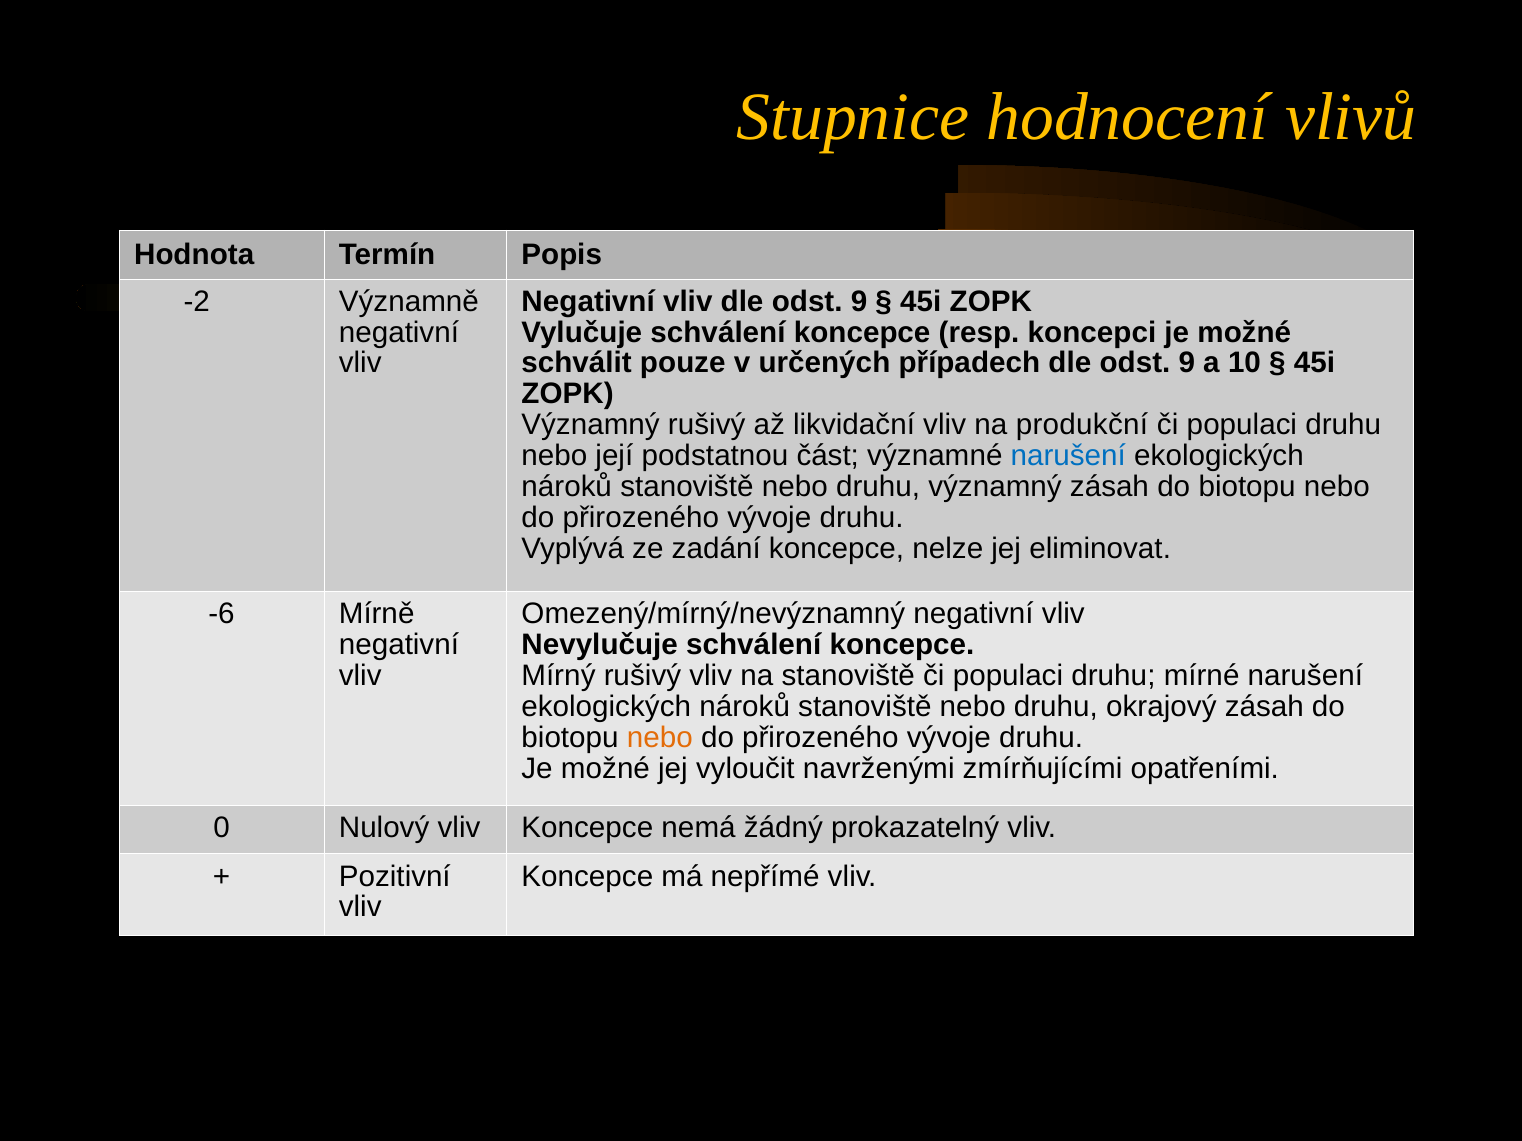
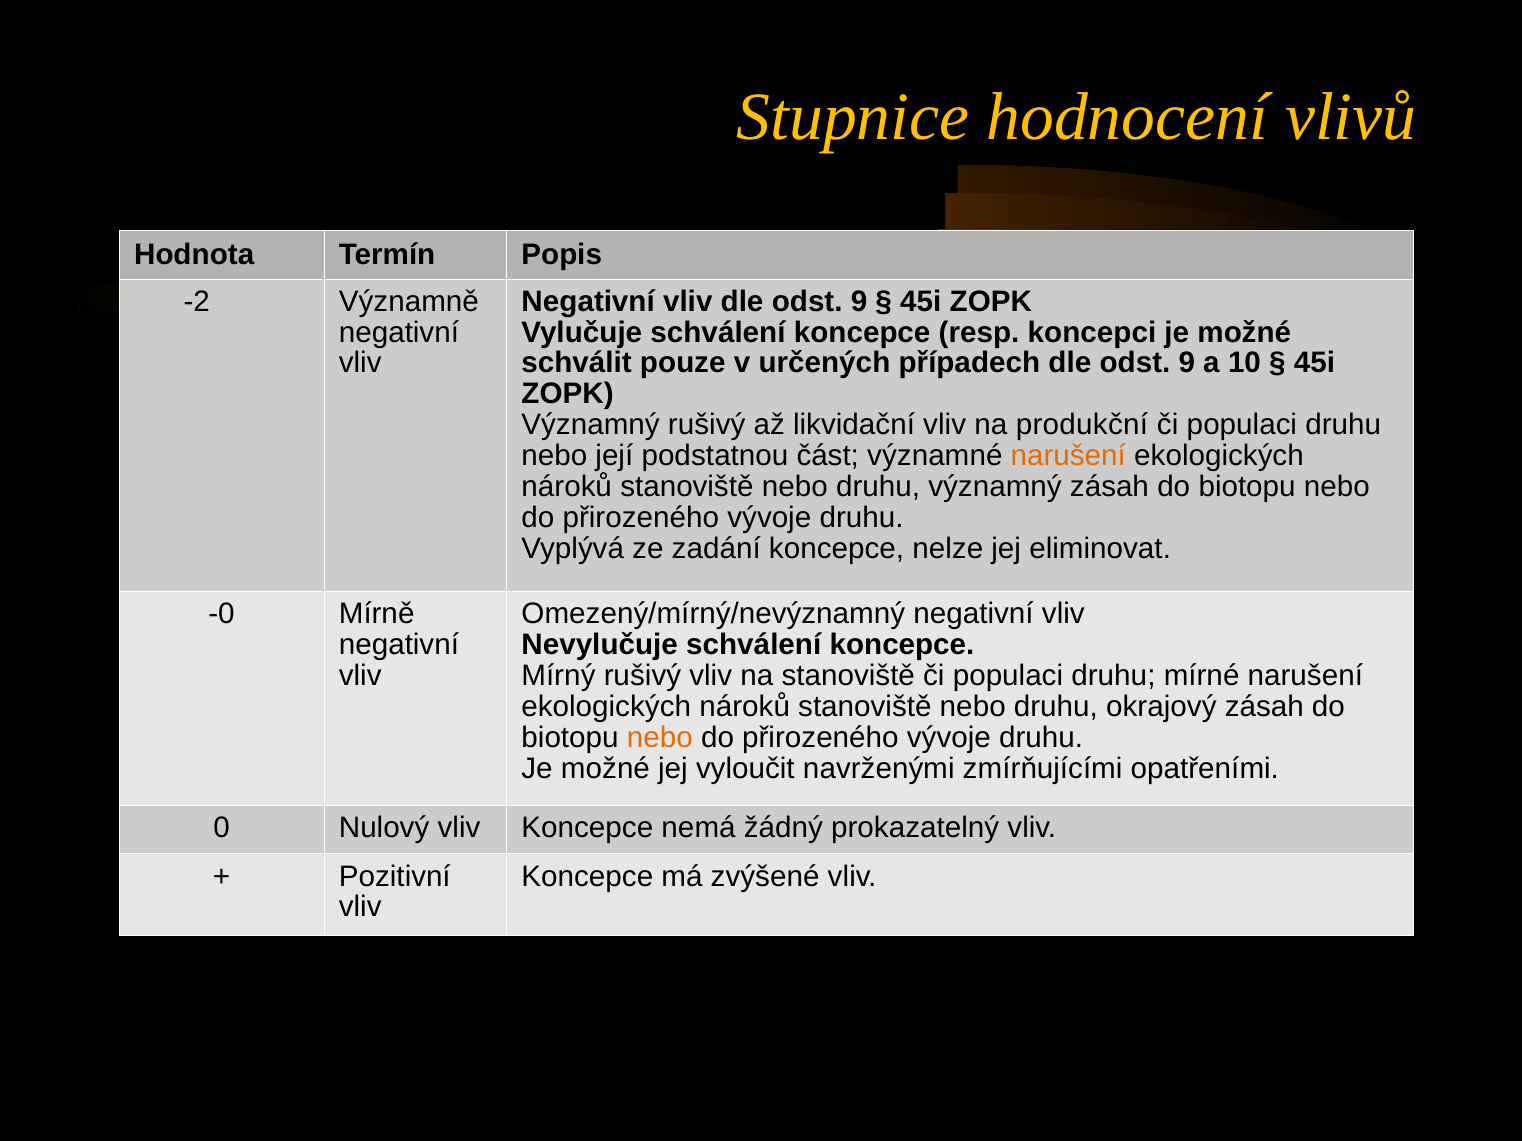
narušení colour: blue -> orange (1068, 456)
-6: -6 -> -0 (222, 614)
nepřímé: nepřímé -> zvýšené (765, 877)
